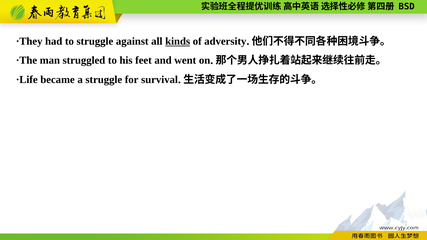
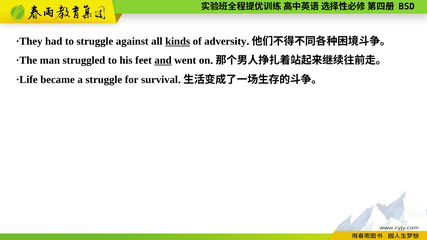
and underline: none -> present (163, 61)
